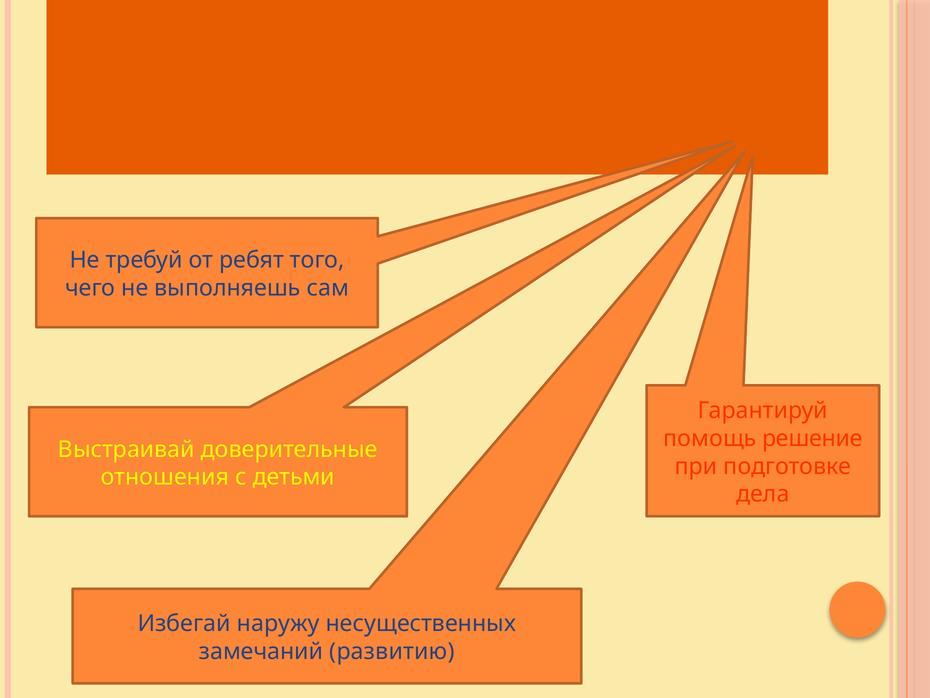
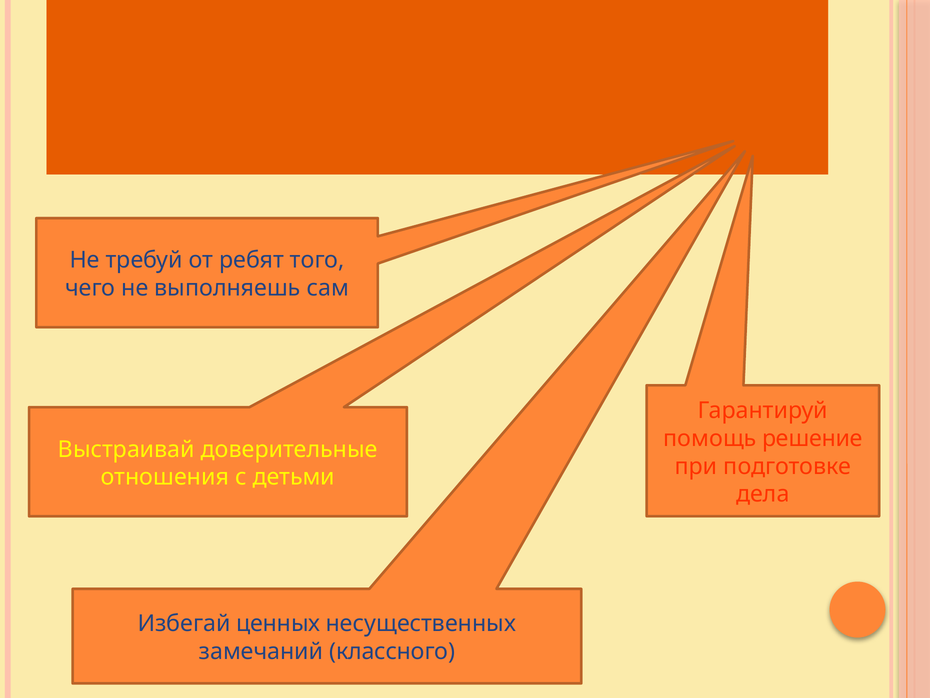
наружу: наружу -> ценных (278, 623)
развитию: развитию -> классного (392, 651)
